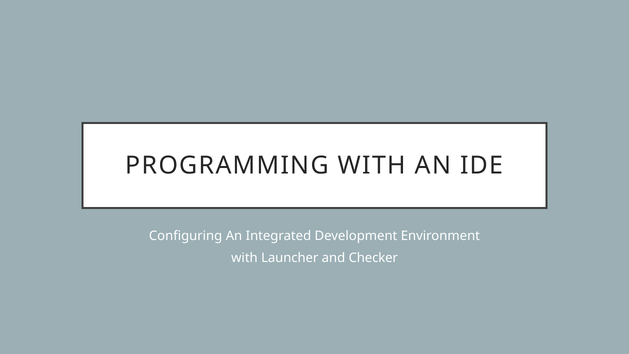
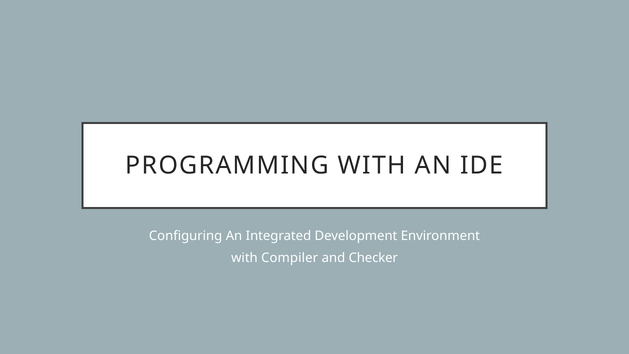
Launcher: Launcher -> Compiler (290, 258)
